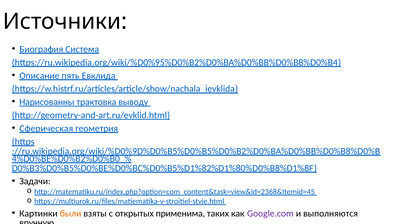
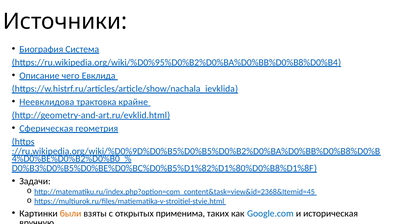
пять: пять -> чего (71, 76)
Нарисованны: Нарисованны -> Неевклидова (47, 102)
выводу: выводу -> крайне (133, 102)
Google.com colour: purple -> blue (270, 214)
выполняются: выполняются -> историческая (331, 214)
